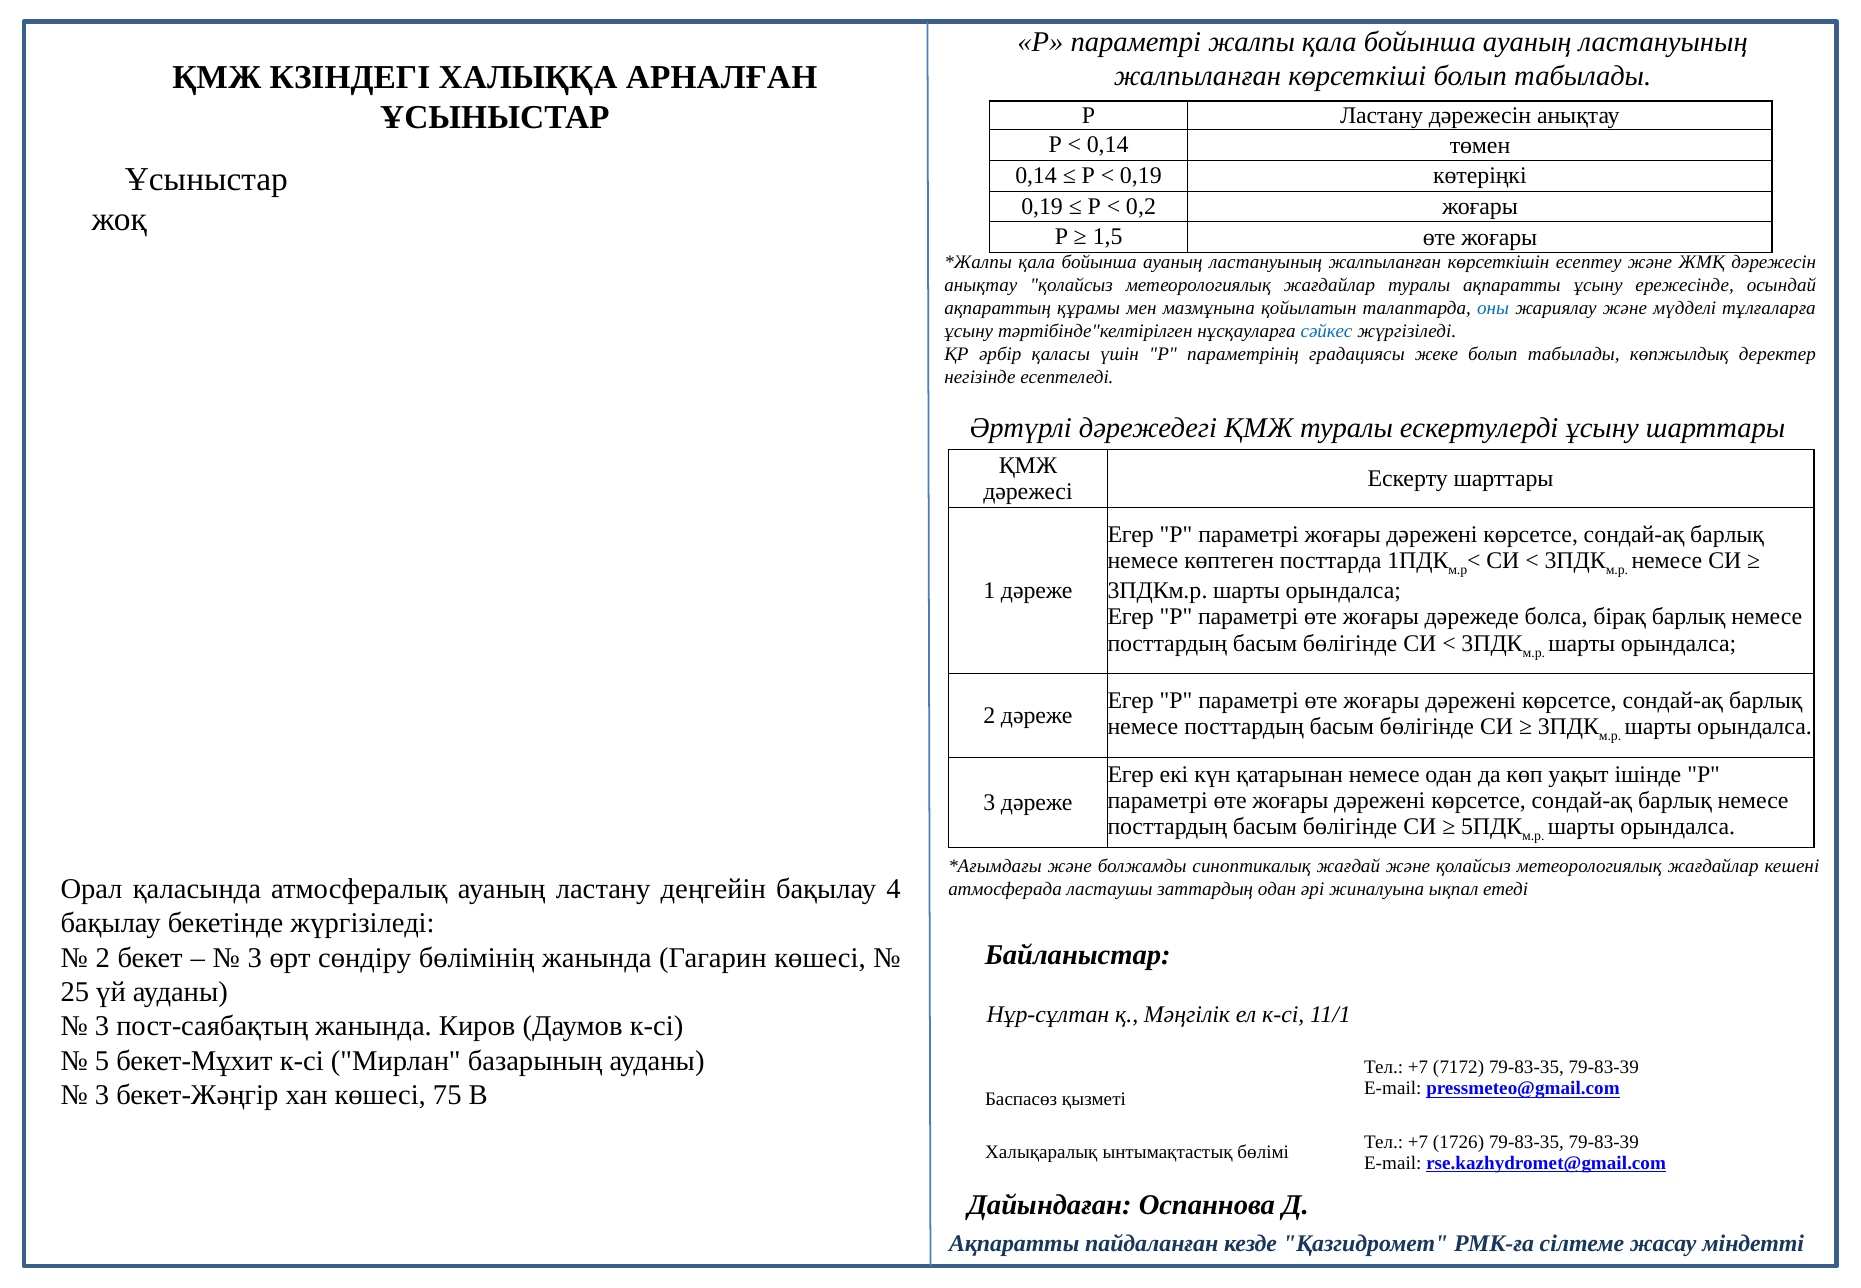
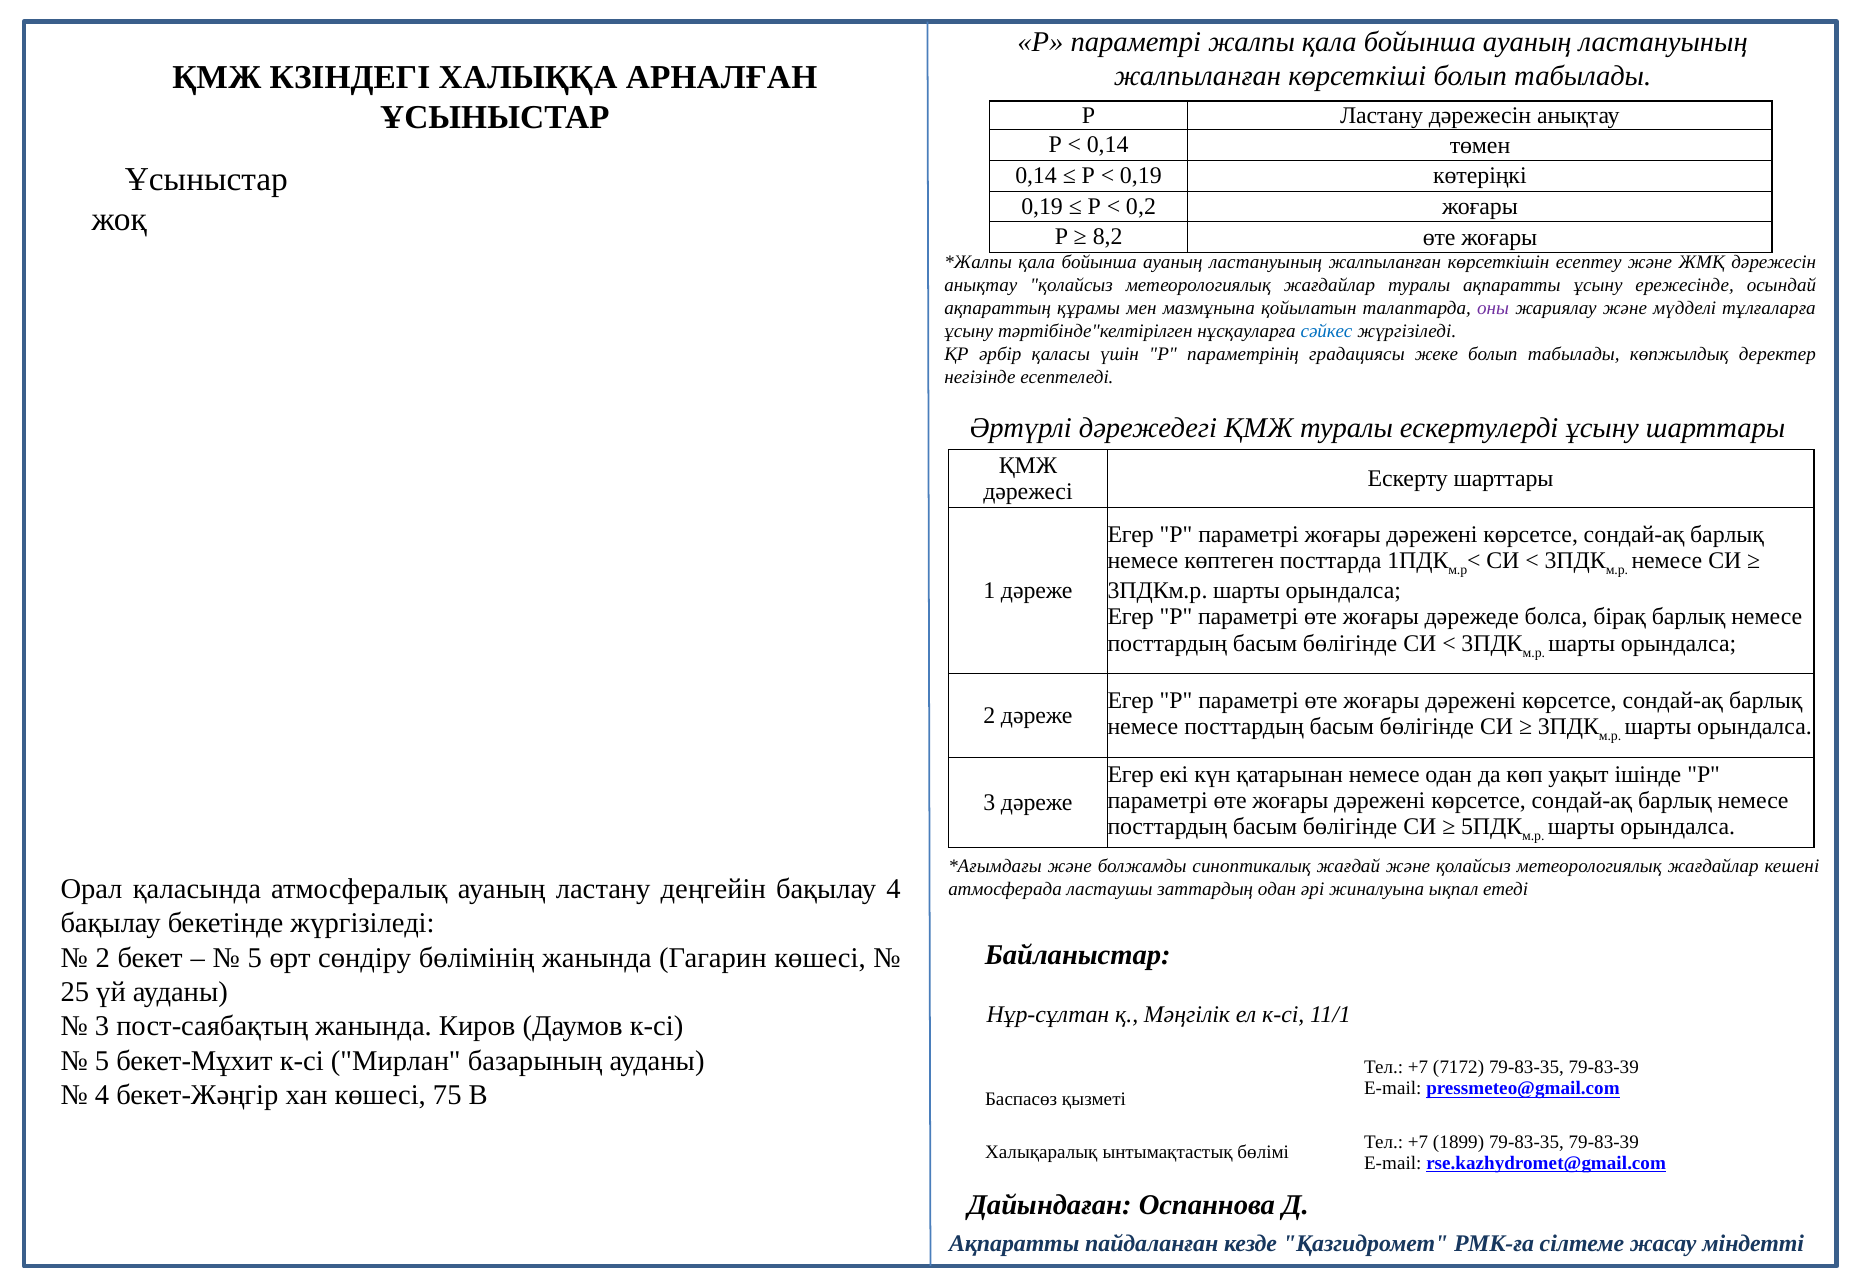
1,5: 1,5 -> 8,2 (1108, 237)
оны colour: blue -> purple (1493, 308)
3: 3 -> 5 (255, 958)
3: 3 -> 4 (102, 1096)
1726: 1726 -> 1899 (1459, 1142)
